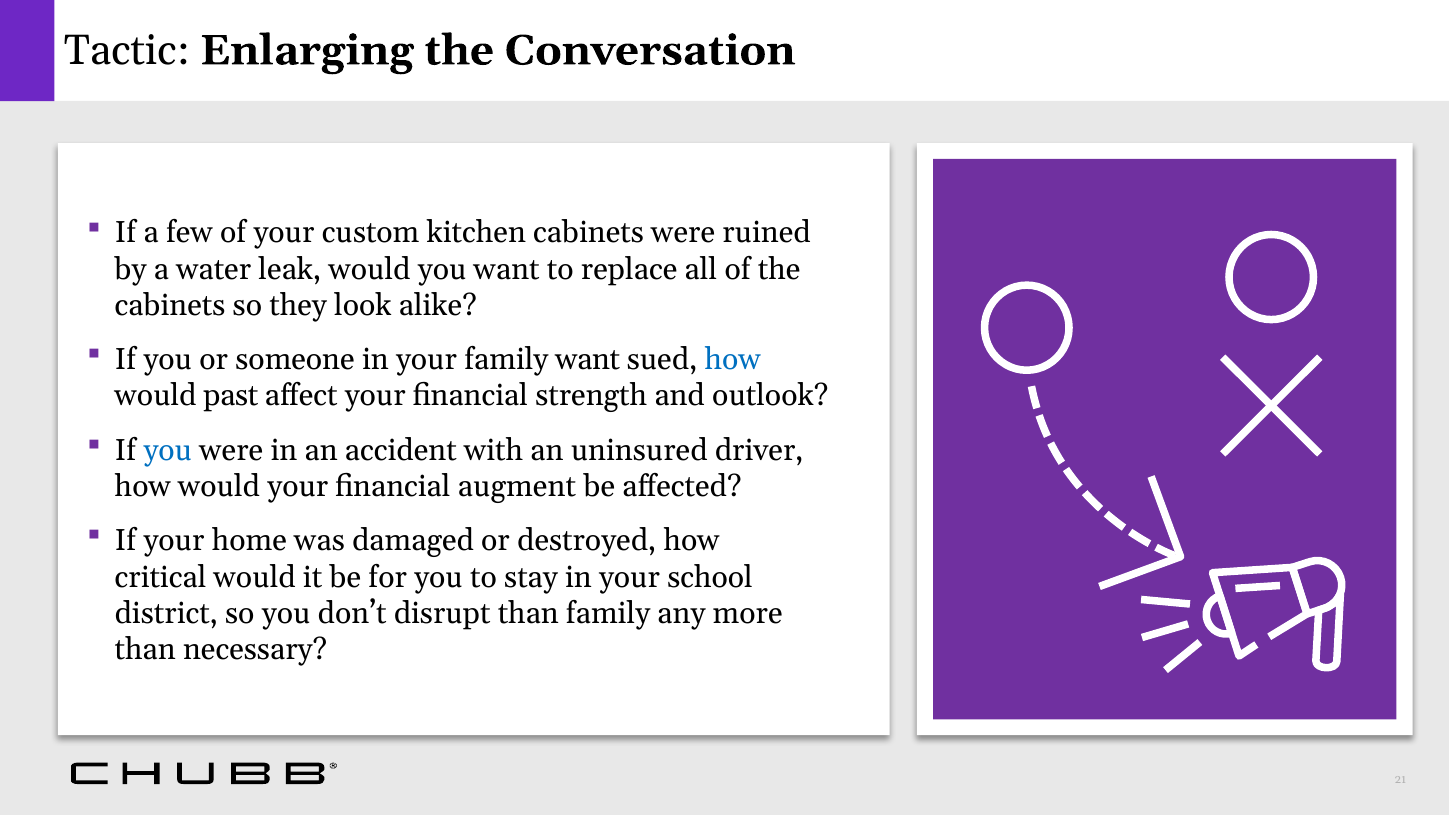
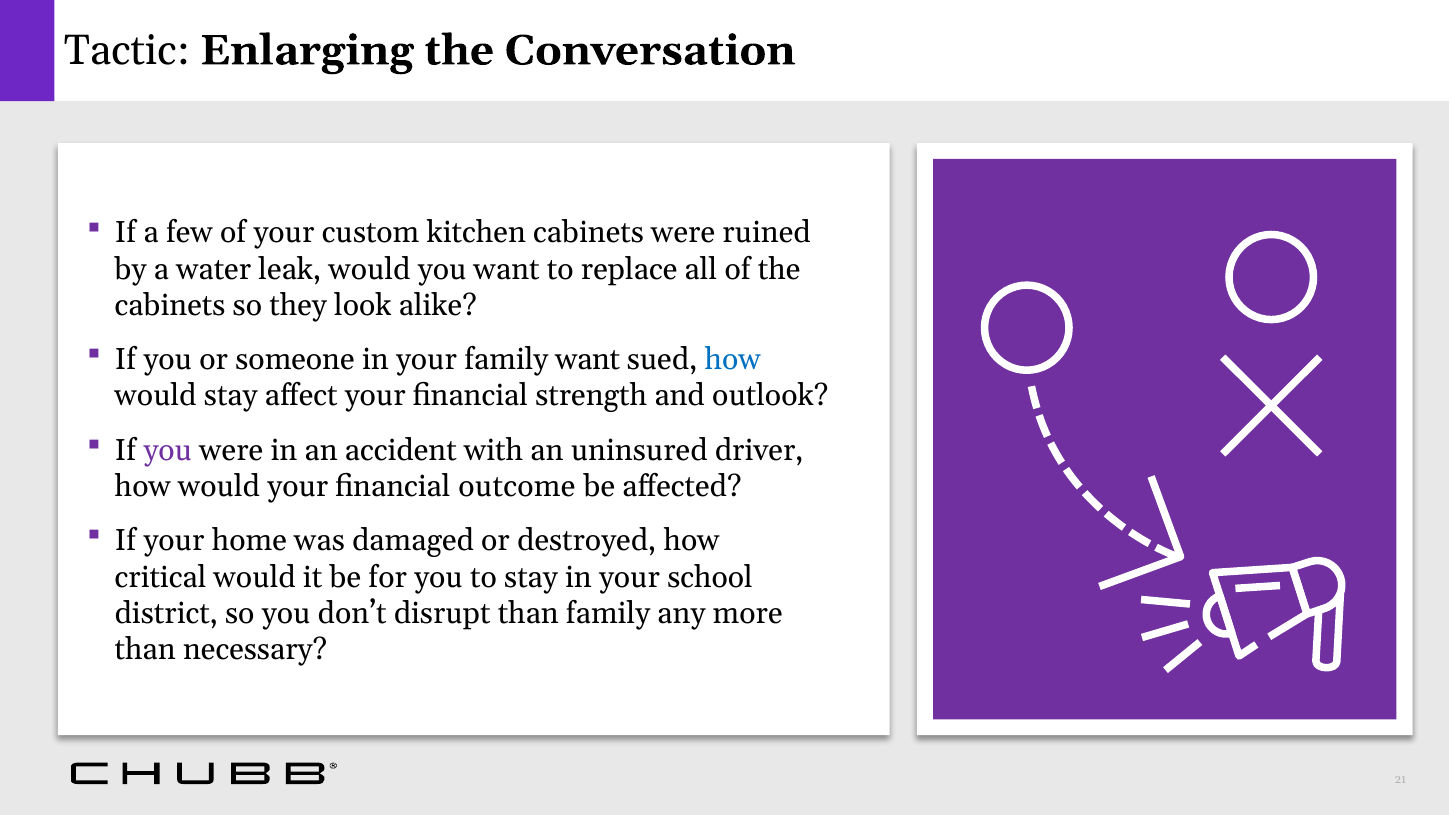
would past: past -> stay (231, 396)
you colour: blue -> purple (168, 450)
augment: augment -> outcome (517, 487)
